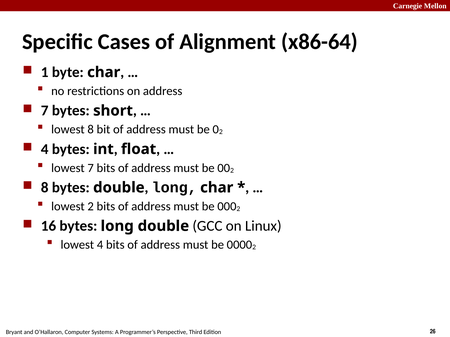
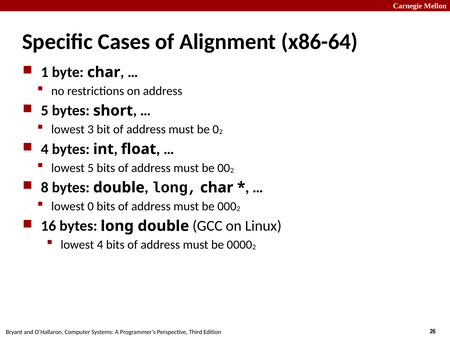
7: 7 -> 5 (45, 111)
lowest 8: 8 -> 3 (91, 130)
lowest 7: 7 -> 5 (91, 168)
lowest 2: 2 -> 0 (91, 207)
